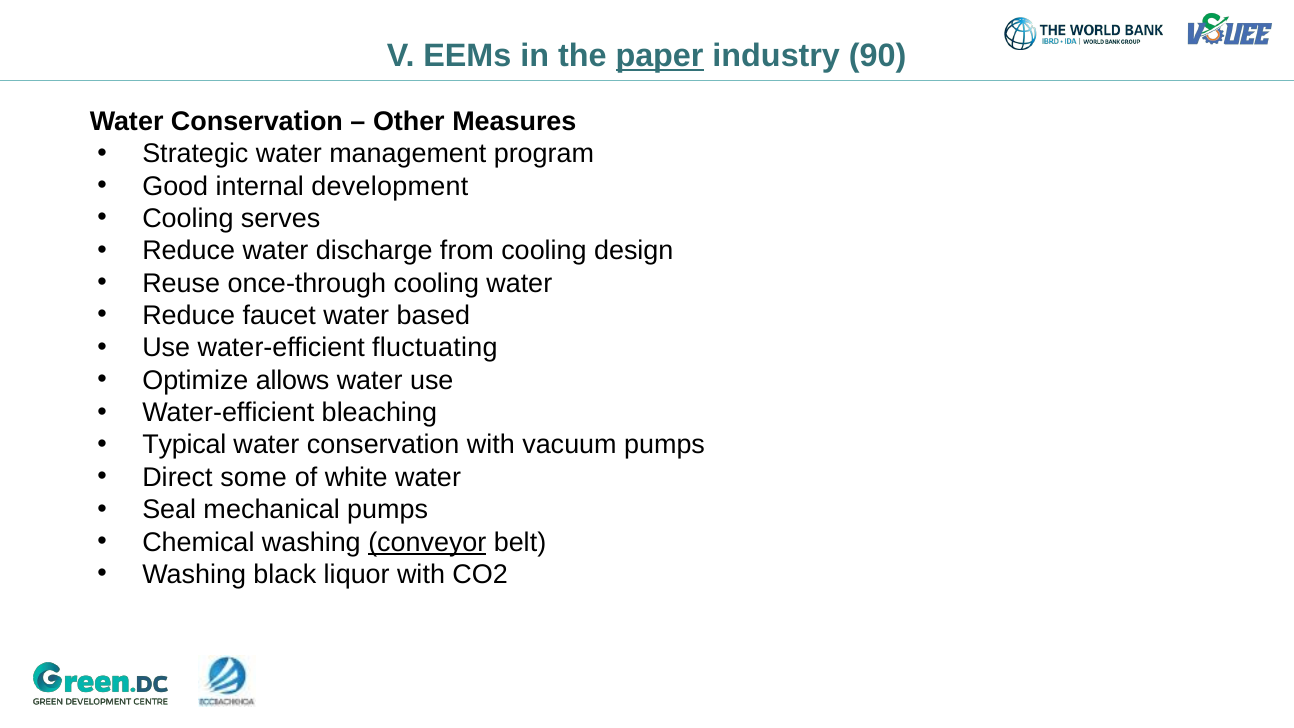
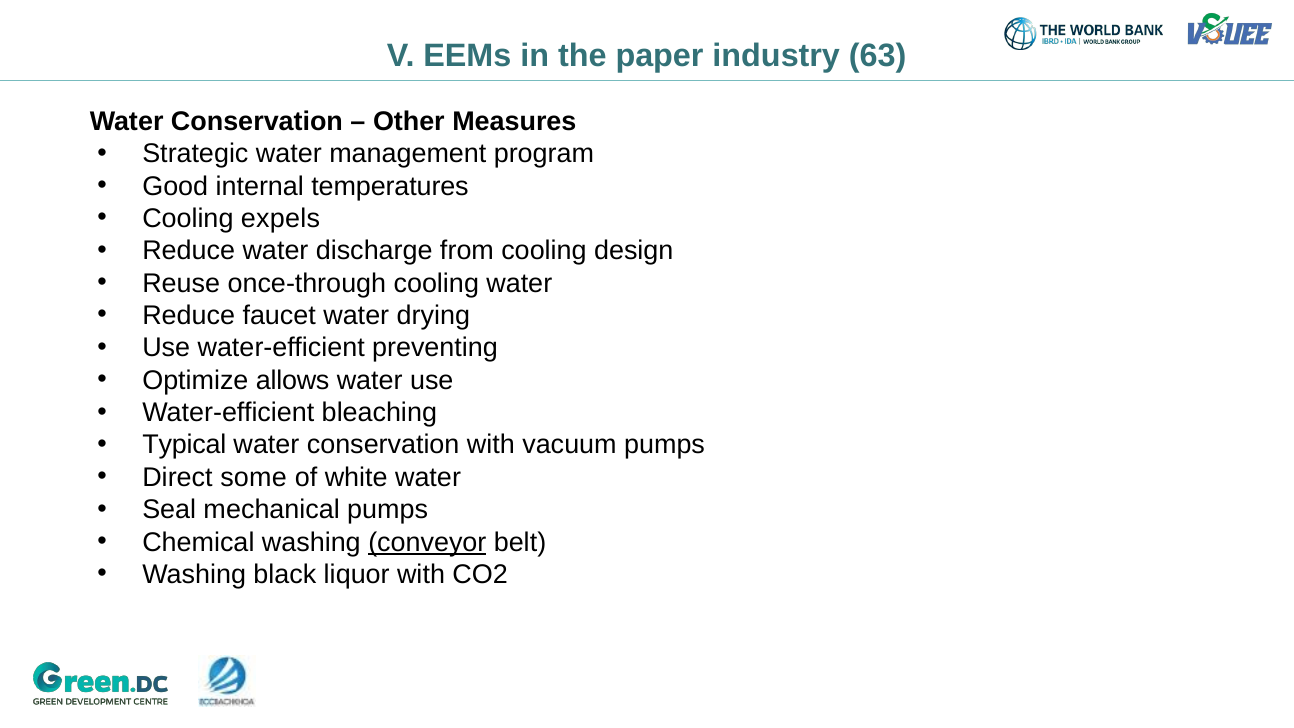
paper underline: present -> none (660, 56)
90: 90 -> 63 (878, 56)
development: development -> temperatures (390, 186)
serves: serves -> expels (281, 219)
based: based -> drying (433, 316)
fluctuating: fluctuating -> preventing (435, 348)
